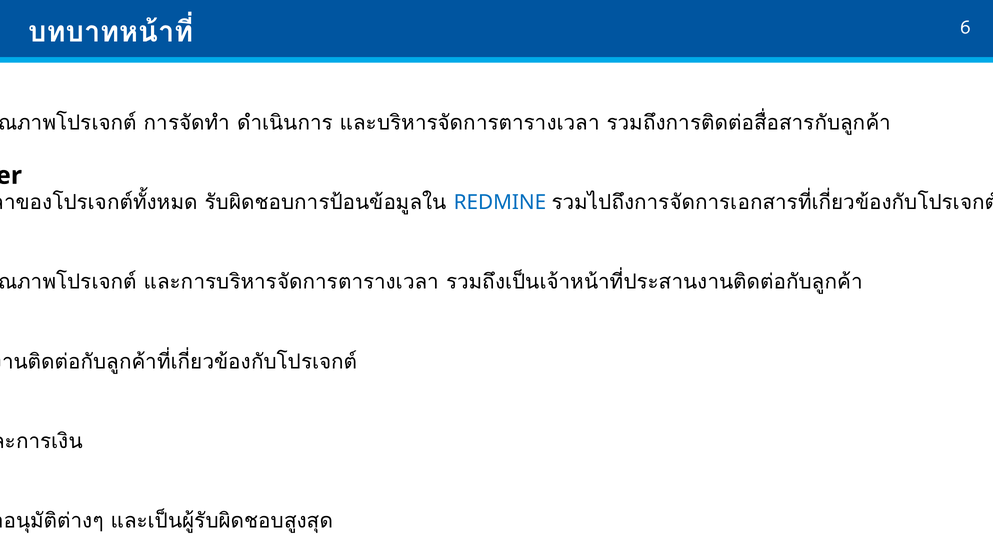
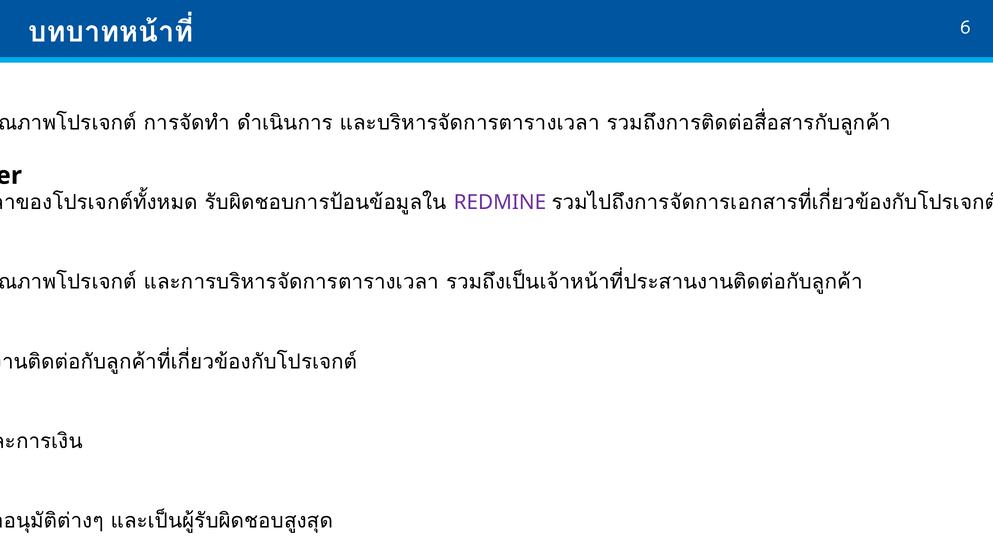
REDMINE colour: blue -> purple (500, 202)
